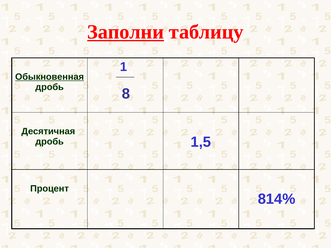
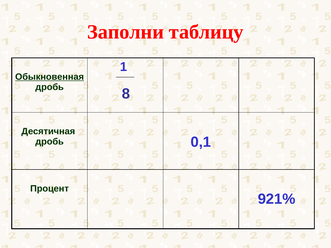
Заполни underline: present -> none (126, 32)
1,5: 1,5 -> 0,1 (201, 142)
814%: 814% -> 921% (277, 199)
